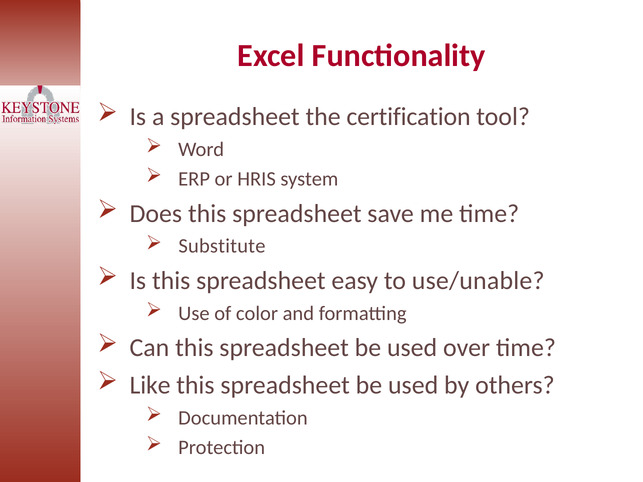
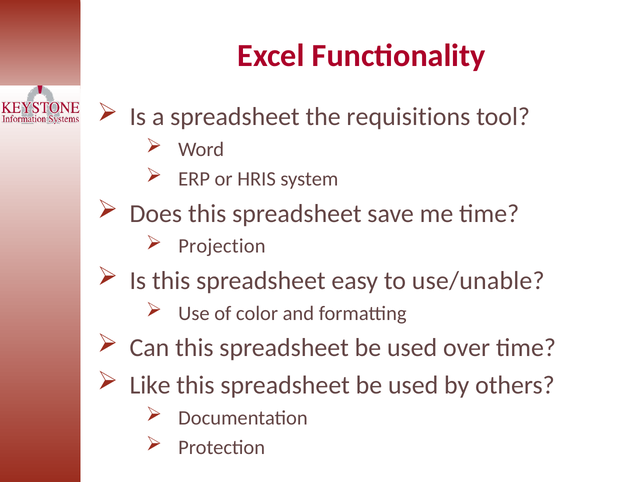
certification: certification -> requisitions (408, 117)
Substitute: Substitute -> Projection (222, 246)
